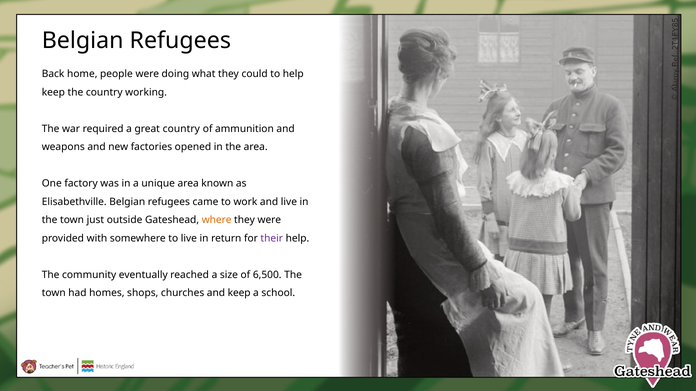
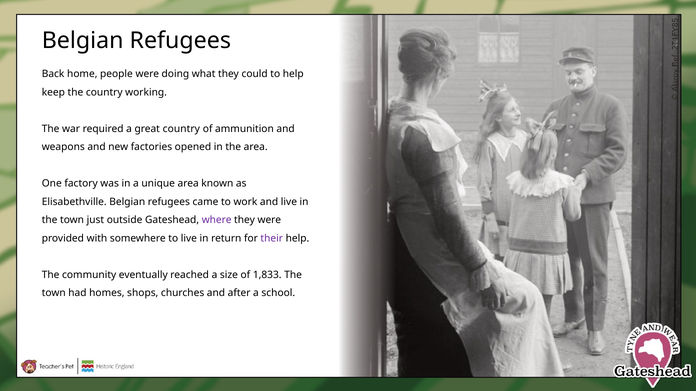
where colour: orange -> purple (217, 220)
6,500: 6,500 -> 1,833 (267, 275)
and keep: keep -> after (239, 293)
